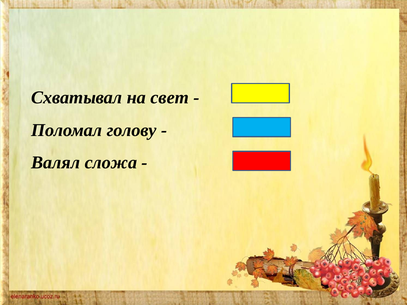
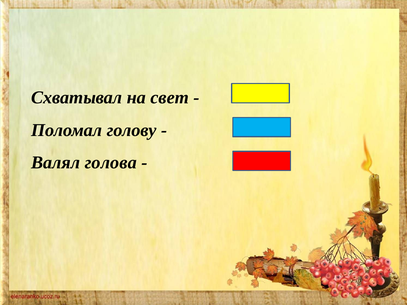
сложа: сложа -> голова (111, 163)
